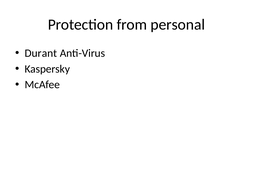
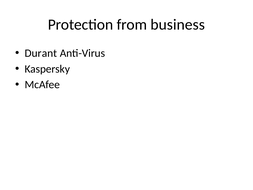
personal: personal -> business (178, 24)
